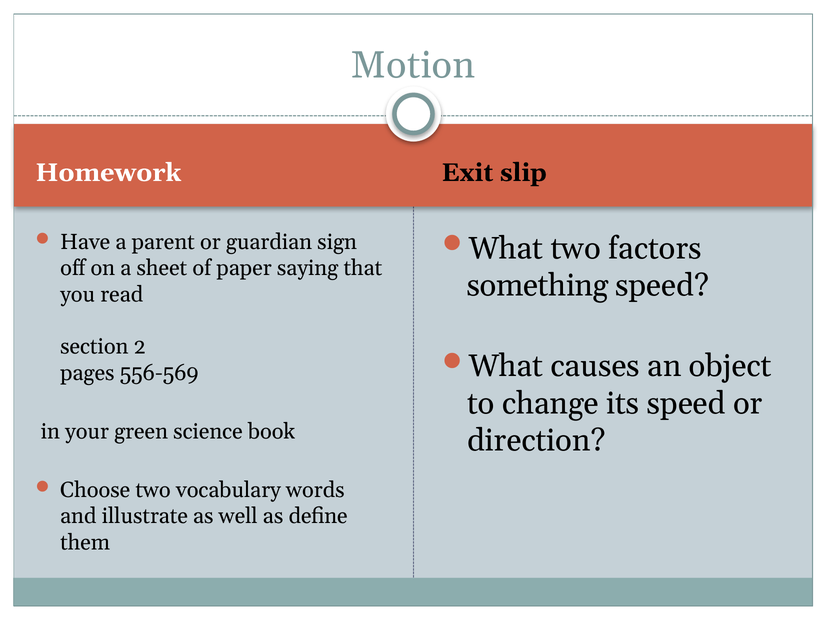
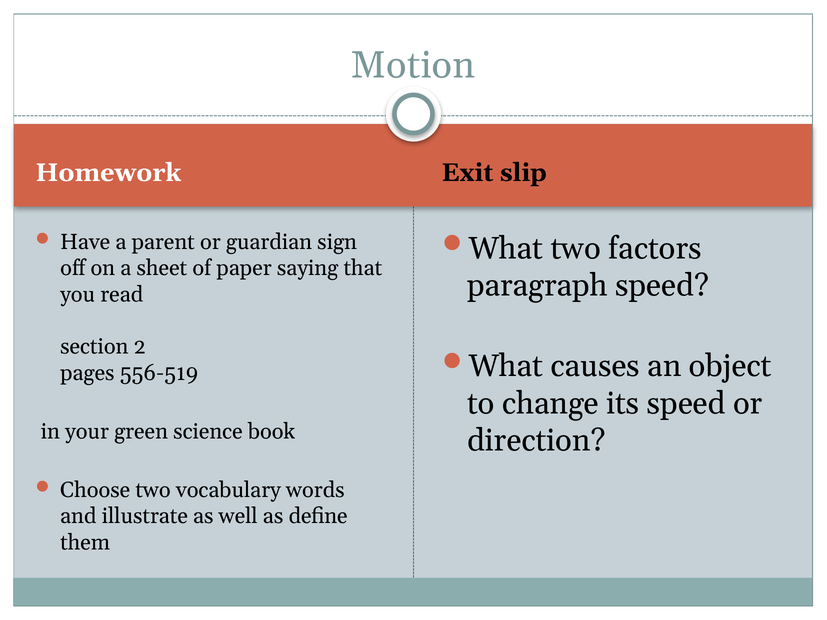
something: something -> paragraph (538, 286)
556-569: 556-569 -> 556-519 (159, 373)
